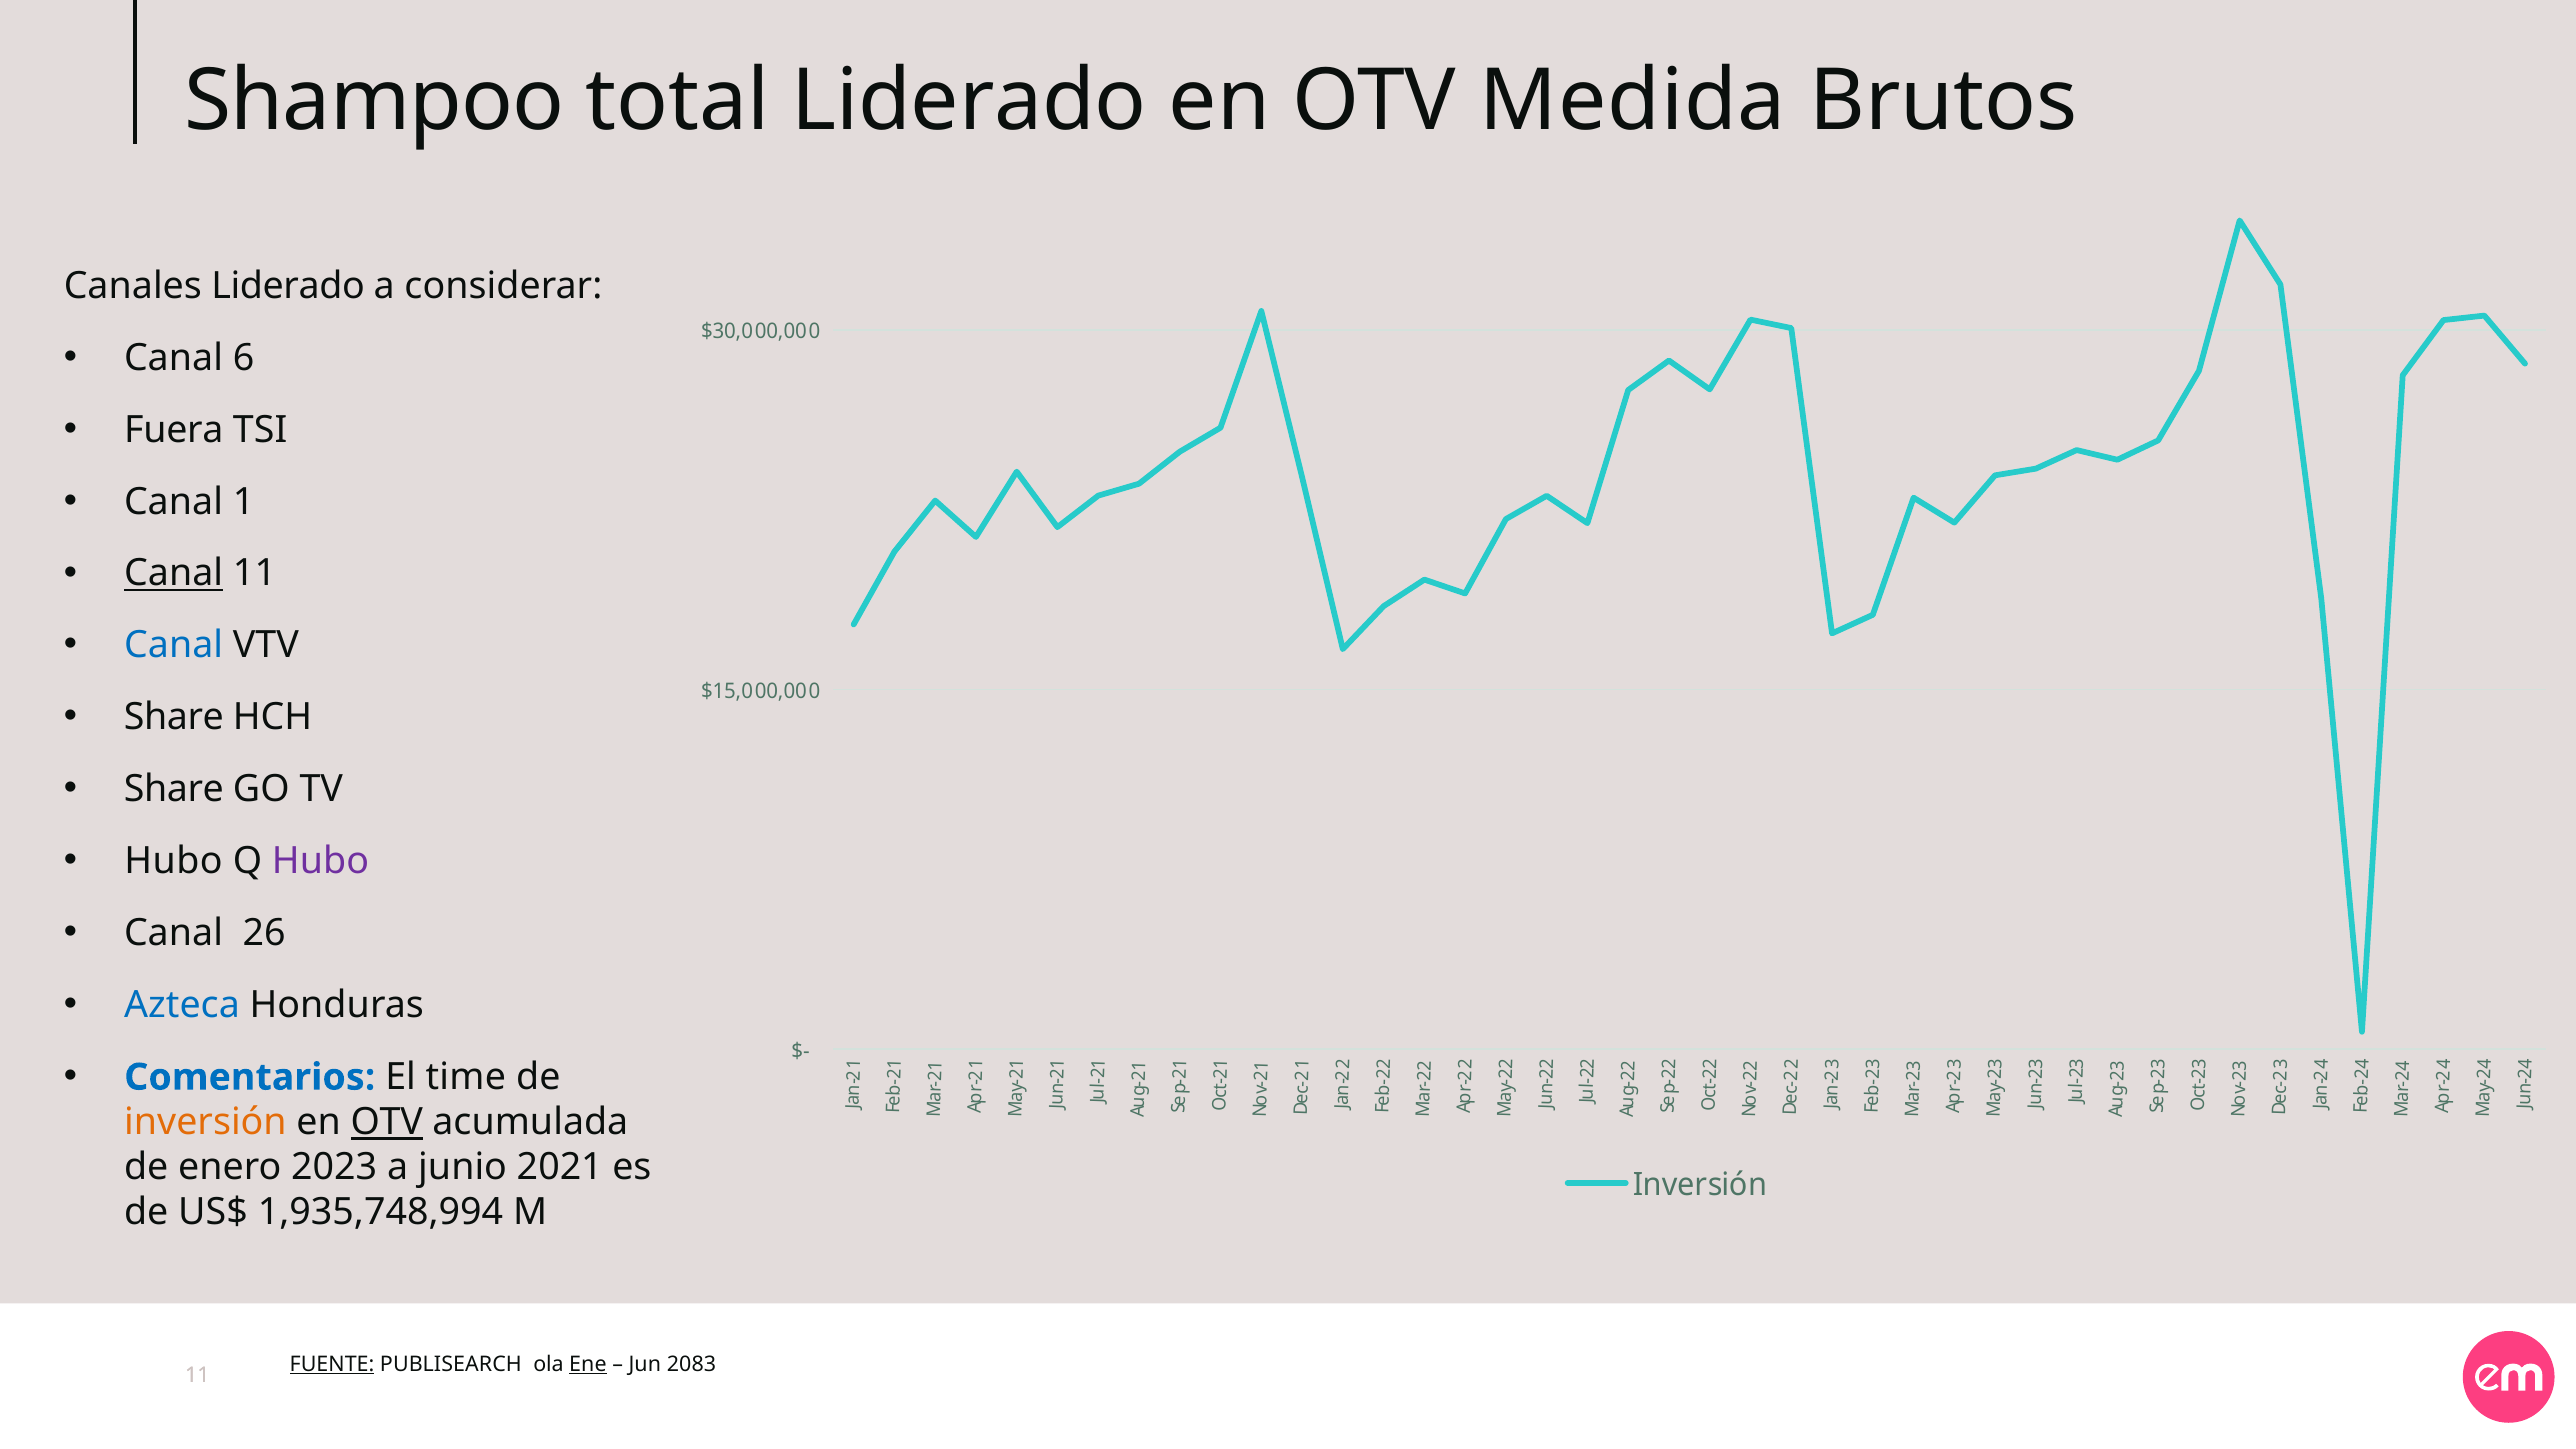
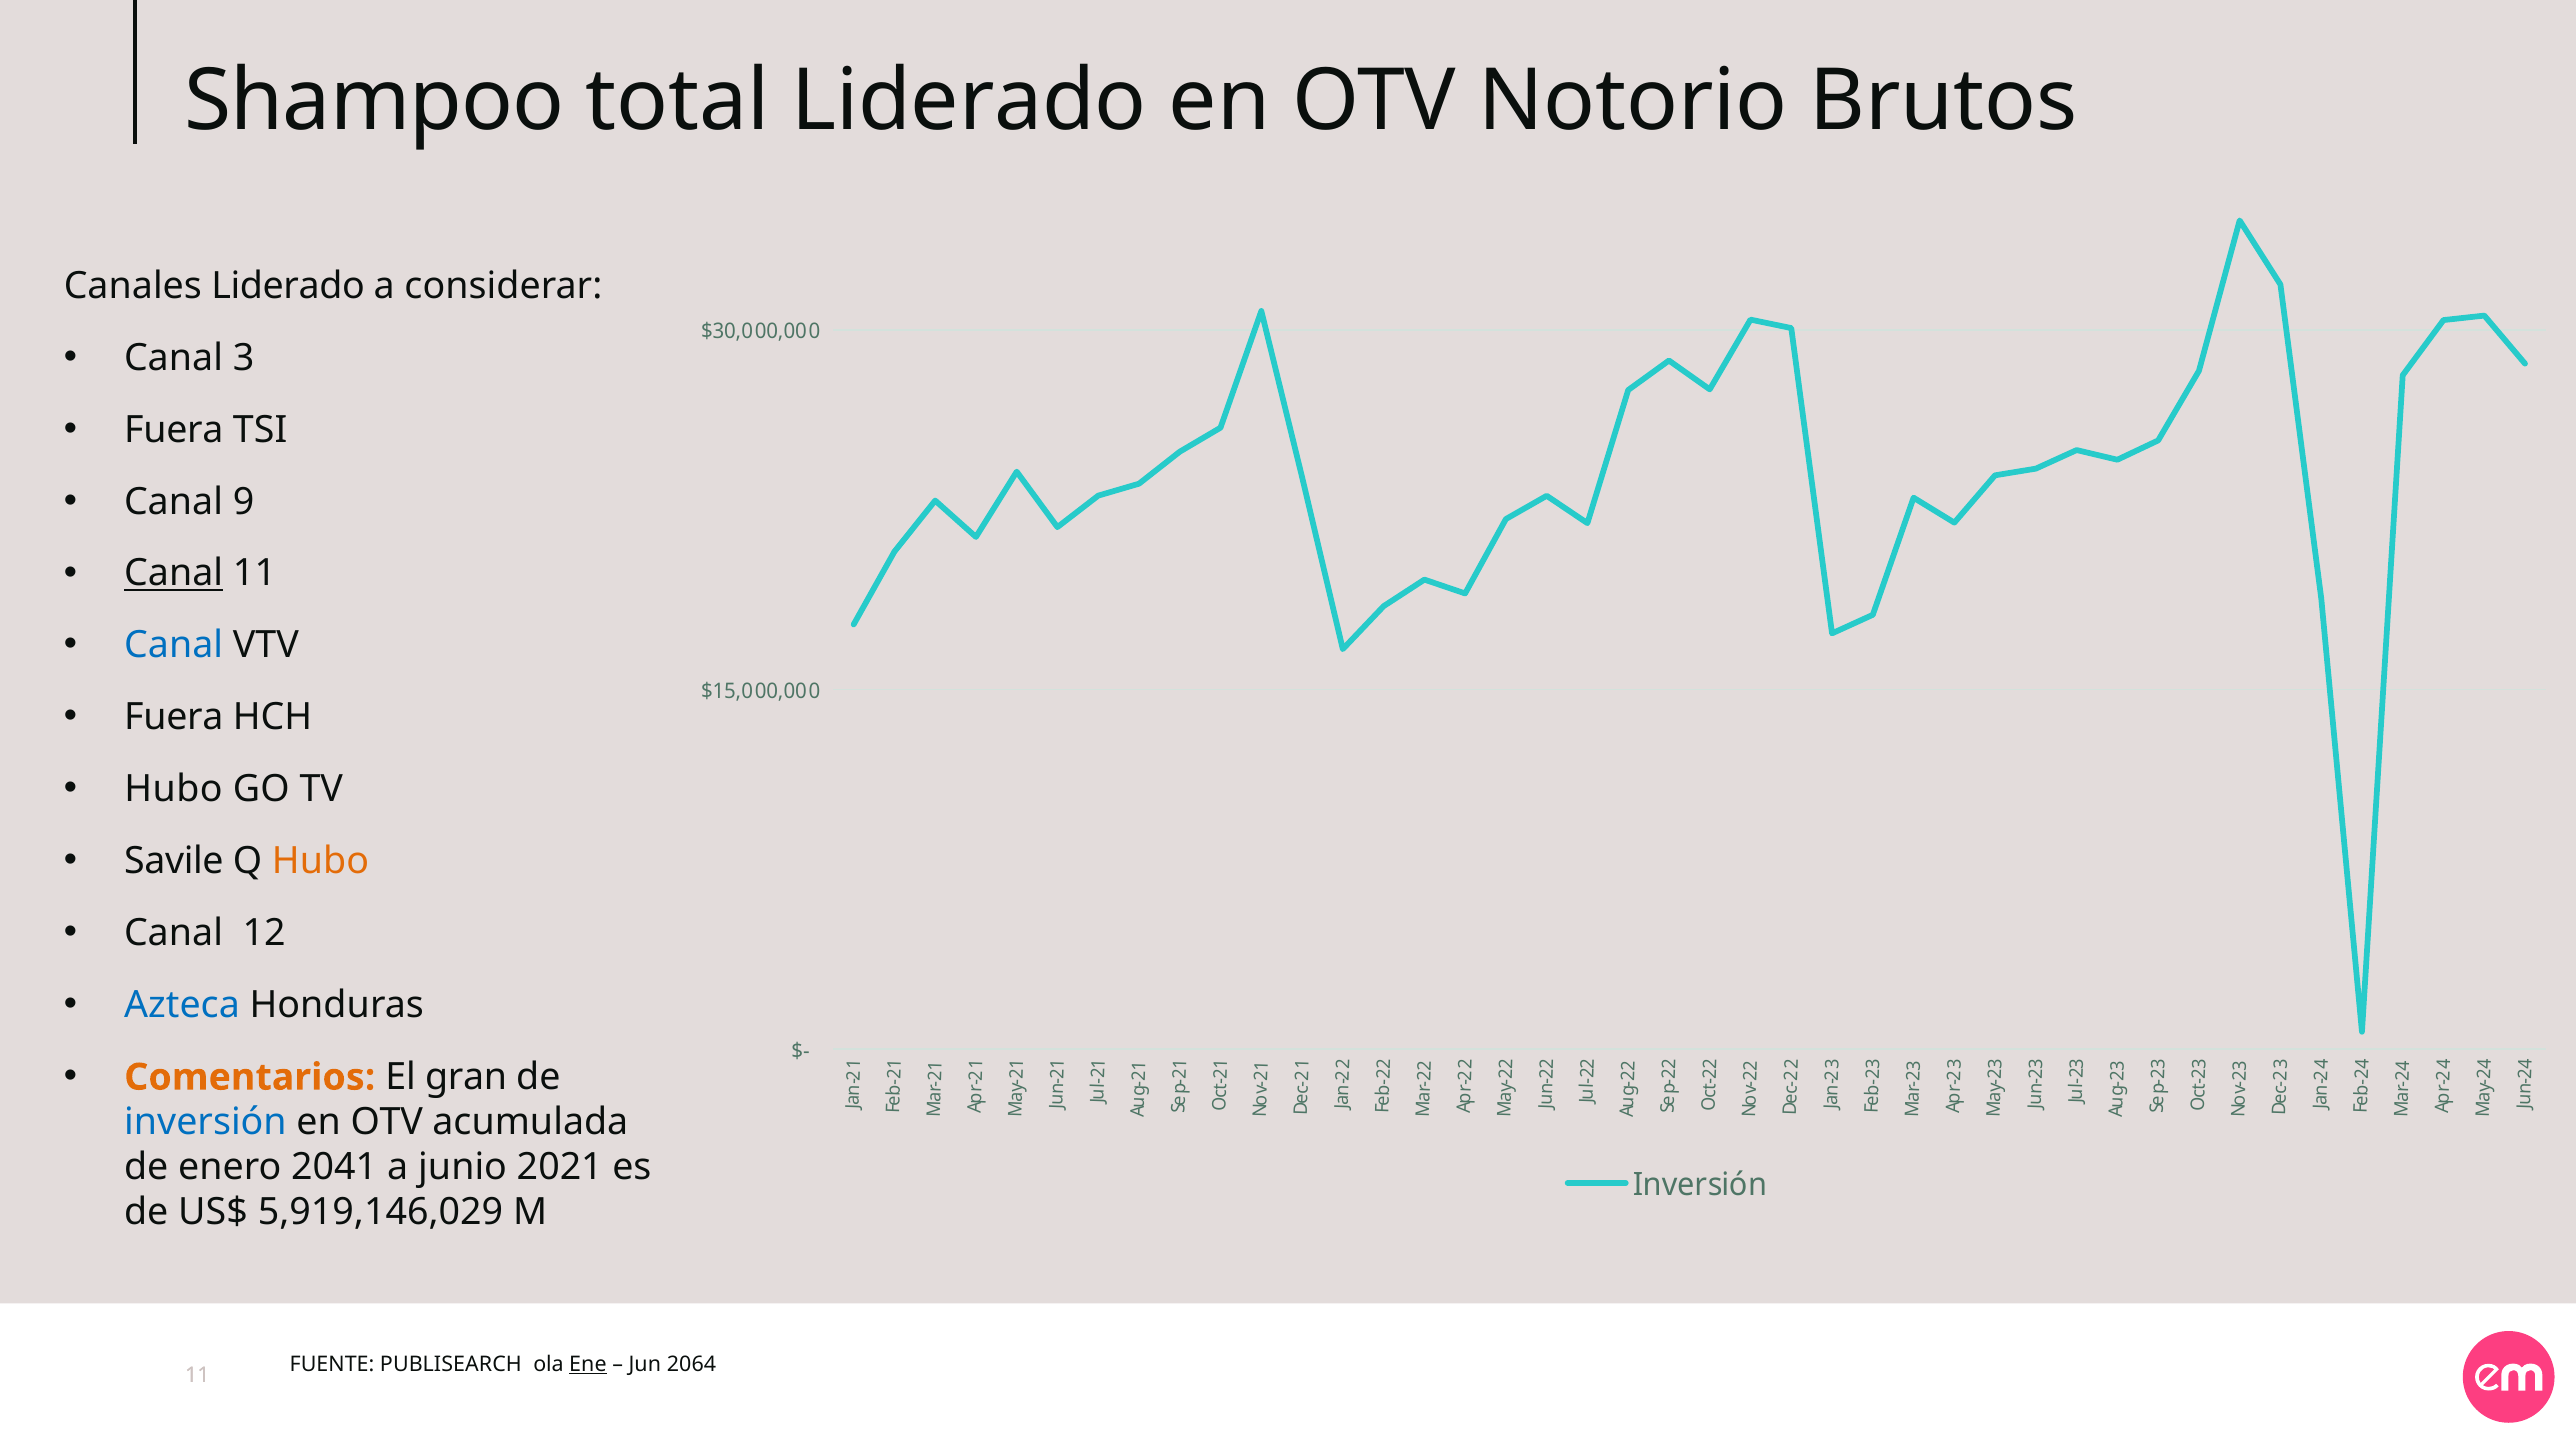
Medida: Medida -> Notorio (1633, 101)
Canal 6: 6 -> 3 (244, 358)
Canal 1: 1 -> 9 (244, 502)
Share: Share -> Fuera (174, 717)
Share: Share -> Hubo (173, 789)
Hubo: Hubo -> Savile (174, 861)
Hubo colour: purple -> orange (320, 861)
26: 26 -> 12 (264, 933)
Comentarios colour: blue -> orange (250, 1077)
time: time -> gran (466, 1077)
inversión colour: orange -> blue (205, 1122)
OTV underline: present -> none (387, 1122)
2023: 2023 -> 2041 (334, 1167)
1,935,748,994: 1,935,748,994 -> 5,919,146,029 (380, 1213)
FUENTE underline: present -> none (332, 1364)
2083: 2083 -> 2064 (692, 1364)
